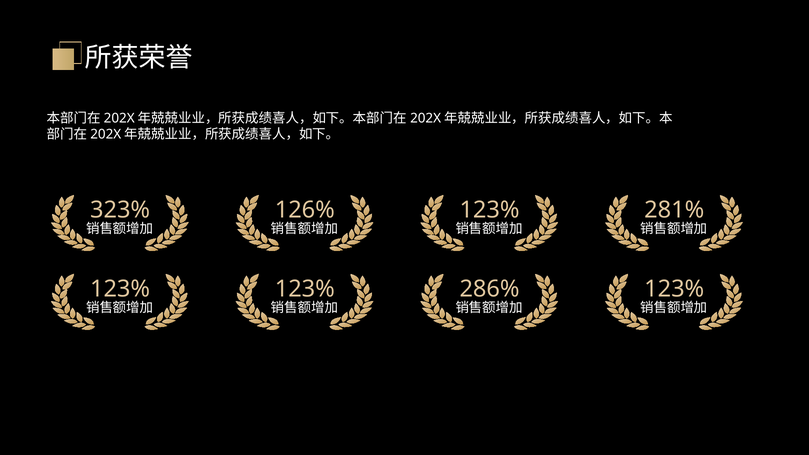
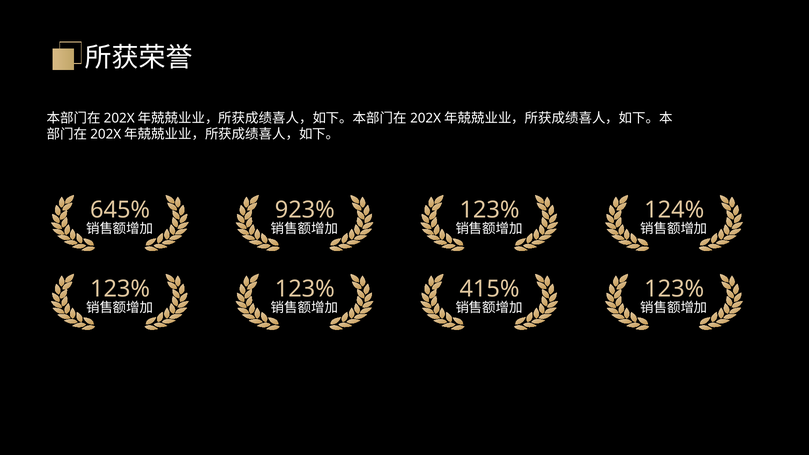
323%: 323% -> 645% (120, 210)
126%: 126% -> 923% (305, 210)
281%: 281% -> 124% (674, 210)
286%: 286% -> 415% (490, 289)
